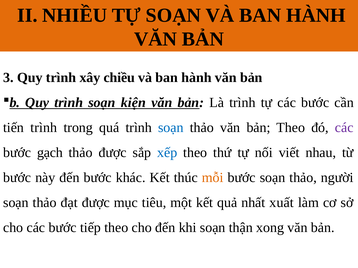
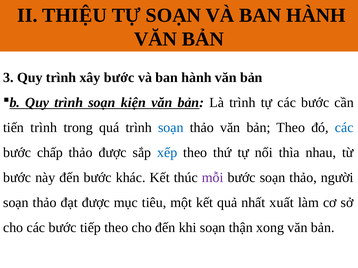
NHIỀU: NHIỀU -> THIỆU (75, 15)
xây chiều: chiều -> bước (119, 78)
các colour: purple -> blue (344, 128)
gạch: gạch -> chấp (50, 153)
viết: viết -> thìa (289, 153)
mỗi colour: orange -> purple (213, 178)
